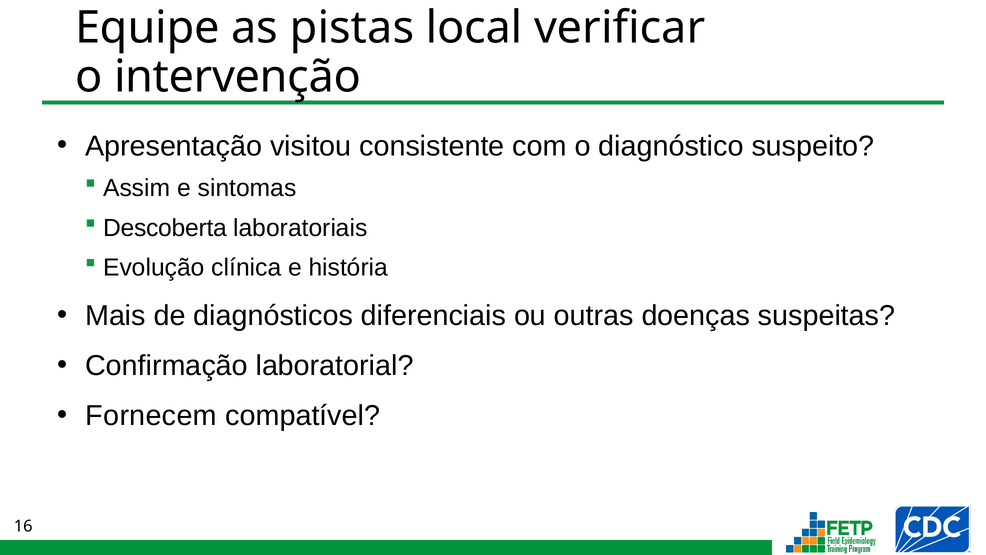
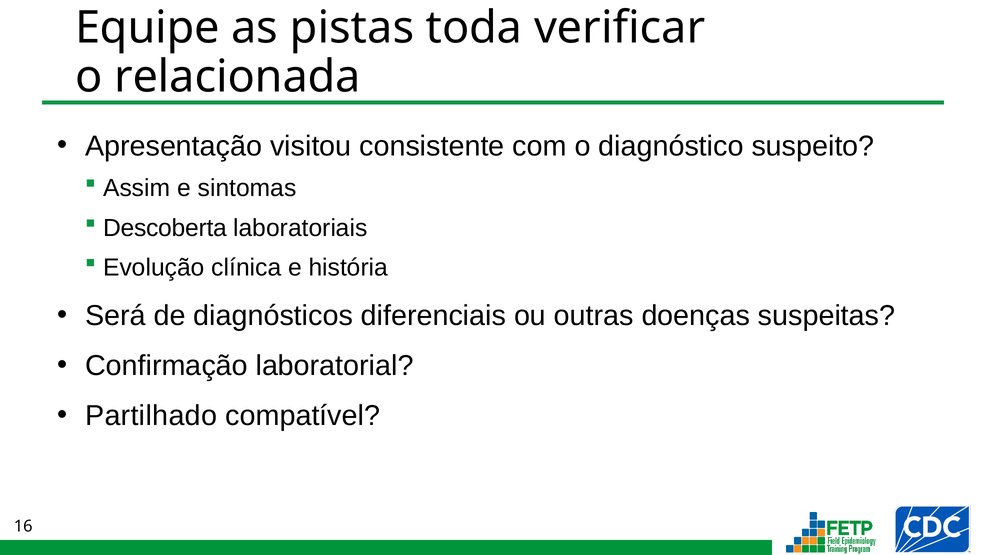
local: local -> toda (474, 28)
intervenção: intervenção -> relacionada (237, 77)
Mais: Mais -> Será (115, 315)
Fornecem: Fornecem -> Partilhado (151, 415)
